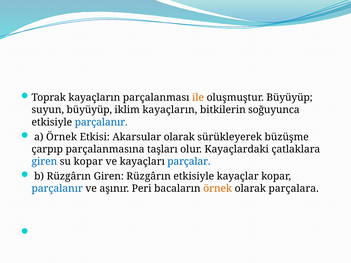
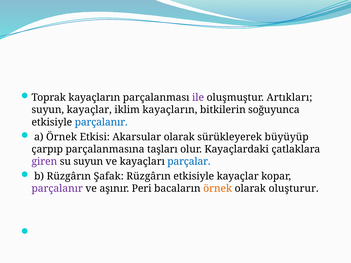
ile colour: orange -> purple (198, 98)
oluşmuştur Büyüyüp: Büyüyüp -> Artıkları (289, 98)
suyun büyüyüp: büyüyüp -> kayaçlar (89, 110)
büzüşme: büzüşme -> büyüyüp (287, 137)
giren colour: blue -> purple (44, 162)
su kopar: kopar -> suyun (88, 162)
Rüzgârın Giren: Giren -> Şafak (109, 176)
parçalanır colour: blue -> purple (57, 189)
parçalara: parçalara -> oluşturur (294, 189)
